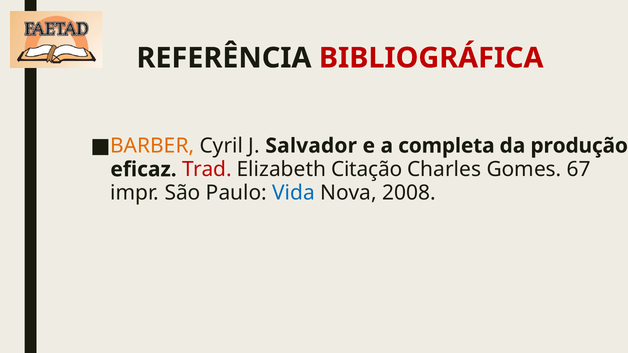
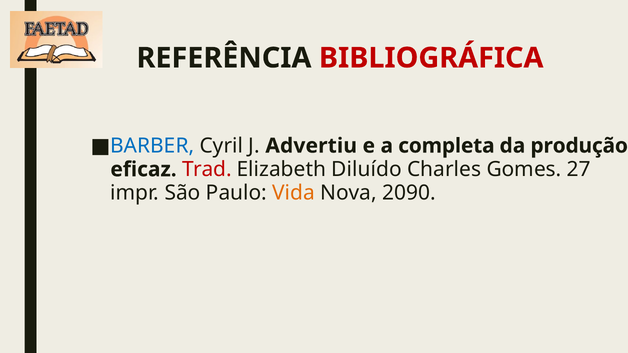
BARBER colour: orange -> blue (152, 146)
Salvador: Salvador -> Advertiu (311, 146)
Citação: Citação -> Diluído (367, 169)
67: 67 -> 27 (579, 169)
Vida colour: blue -> orange (294, 193)
2008: 2008 -> 2090 (409, 193)
